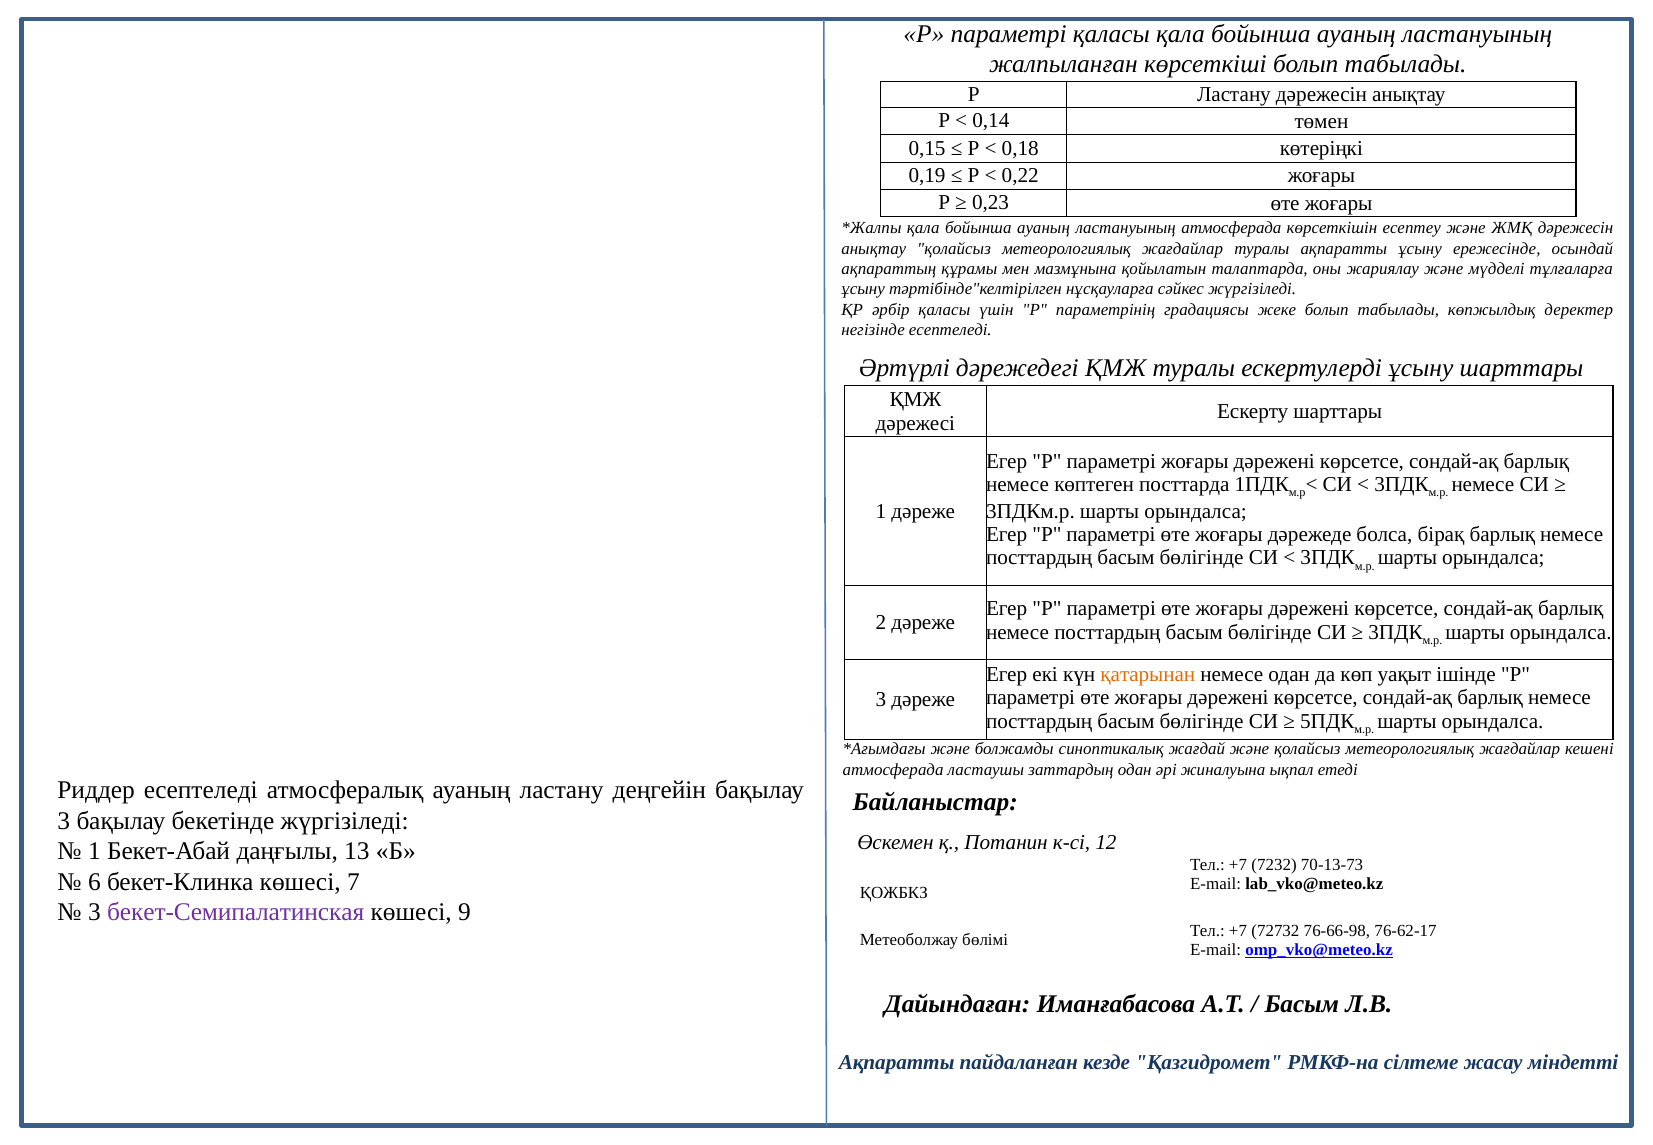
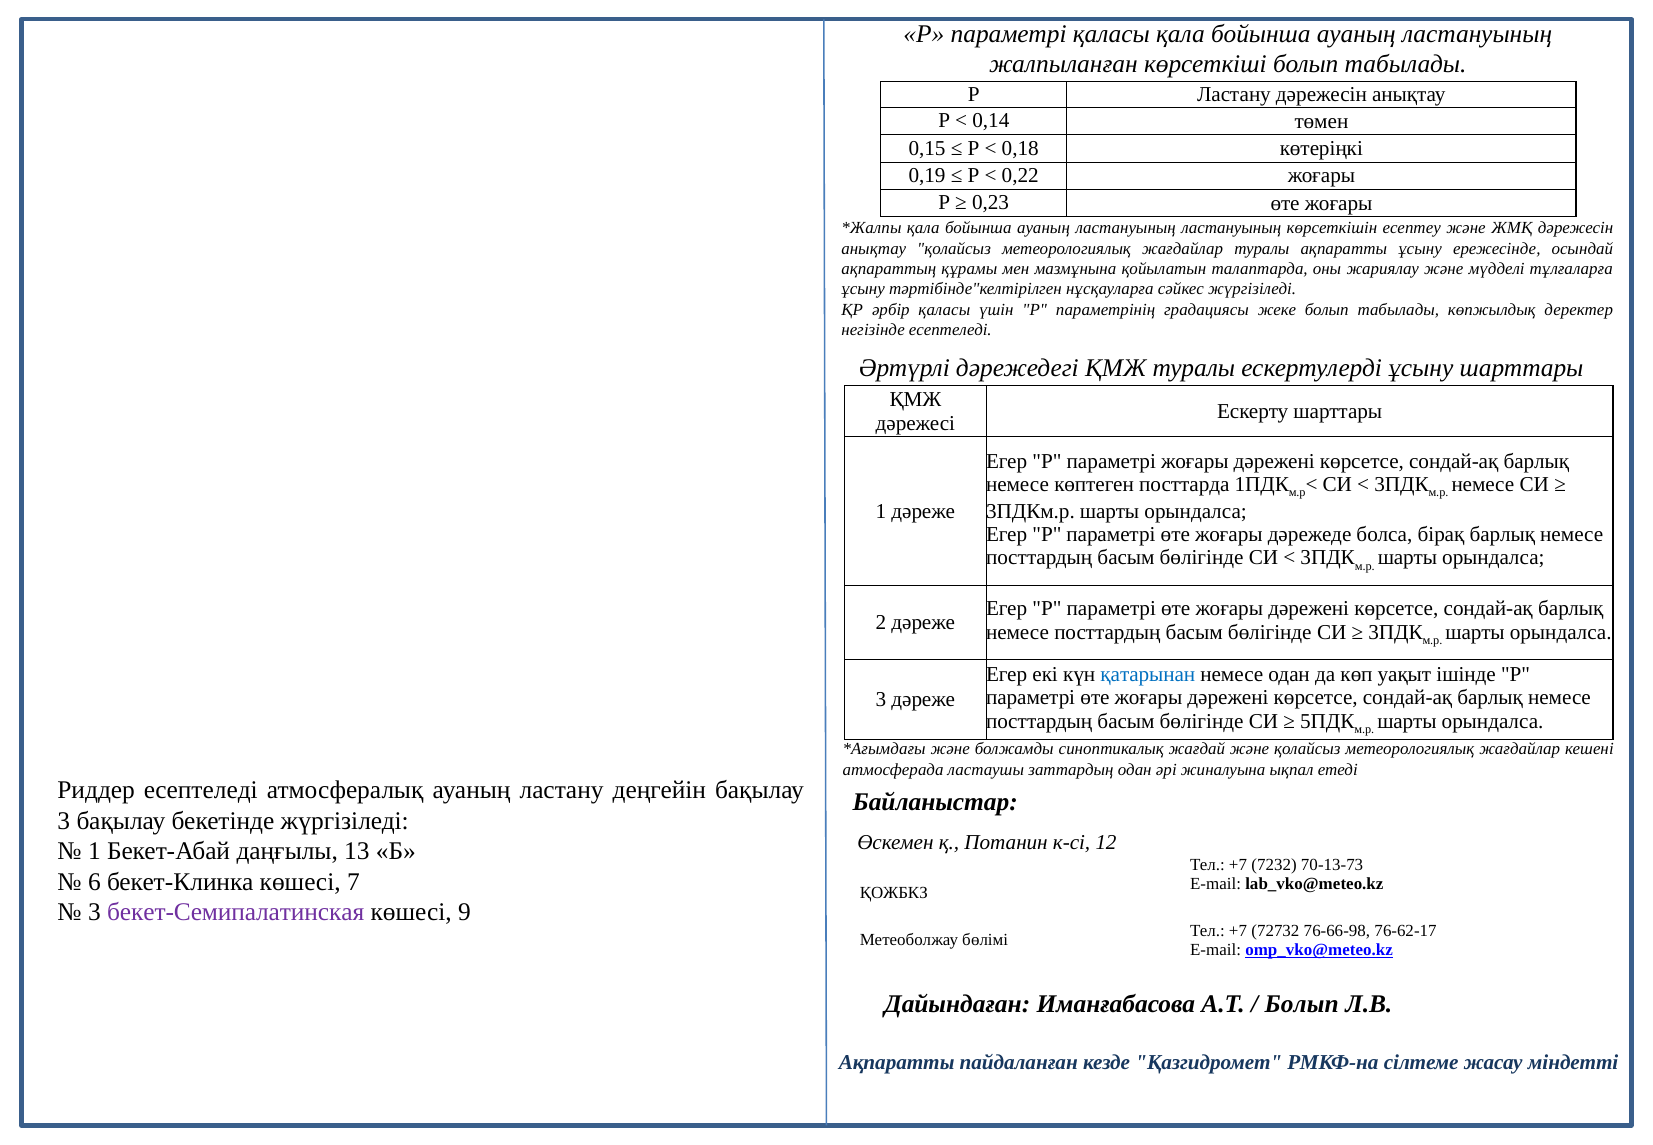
ластануының атмосферада: атмосферада -> ластануының (1231, 228)
қатарынан colour: orange -> blue (1148, 674)
Басым: Басым -> Болып (1302, 1003)
